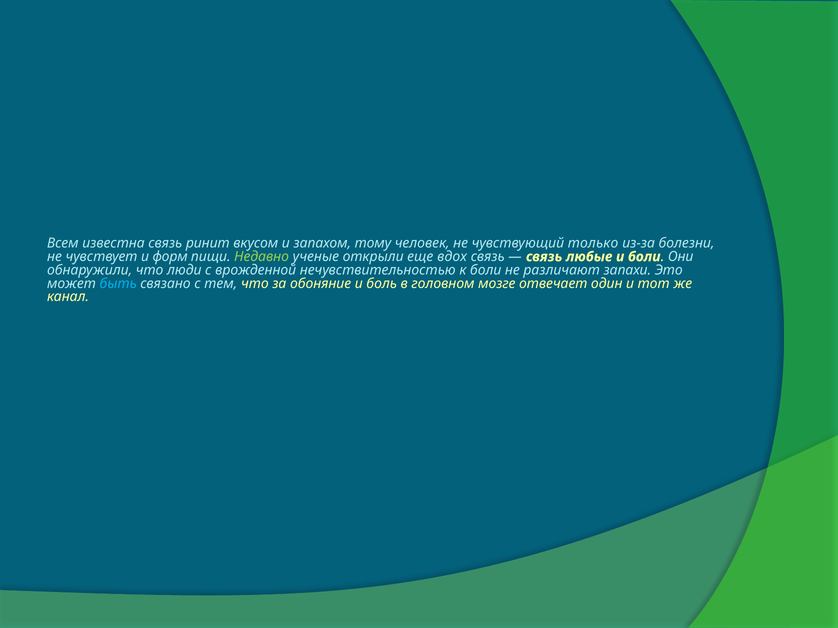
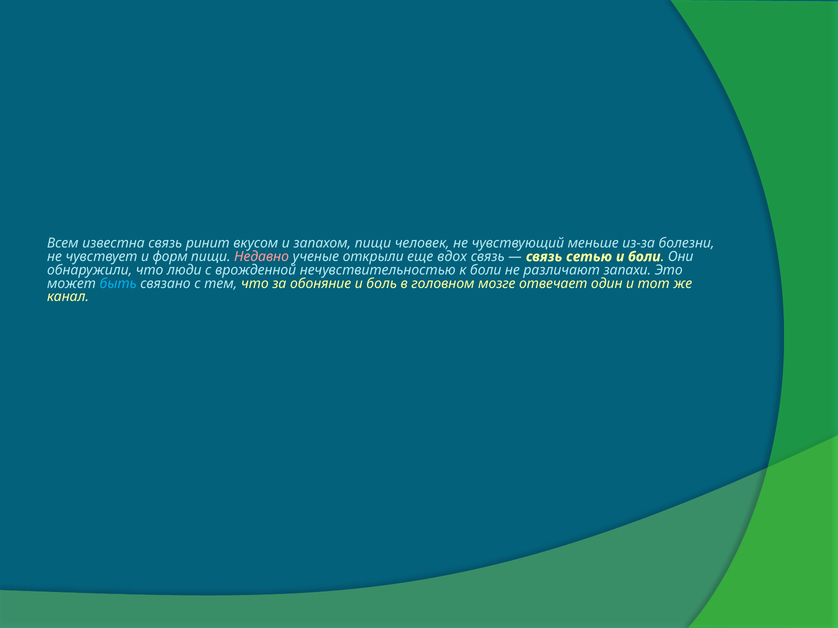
запахом тому: тому -> пищи (373, 243)
только: только -> меньше (593, 243)
Недавно colour: light green -> pink (262, 257)
любые: любые -> сетью (589, 257)
